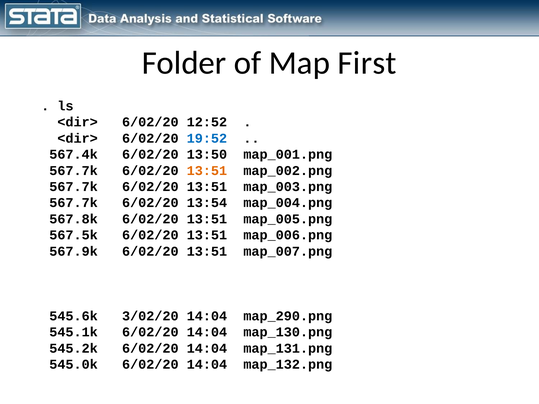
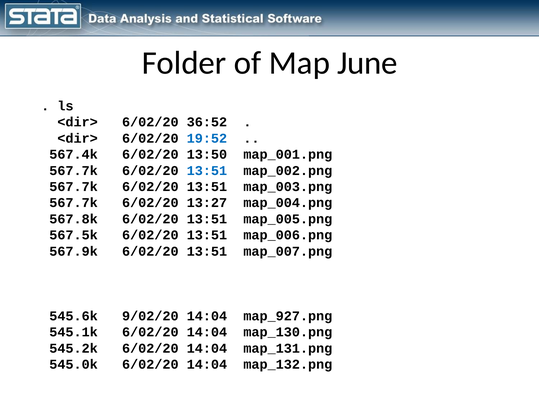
First: First -> June (367, 63)
12:52: 12:52 -> 36:52 (207, 122)
13:51 colour: orange -> blue (207, 171)
13:54: 13:54 -> 13:27 (207, 203)
3/02/20: 3/02/20 -> 9/02/20 (150, 316)
map_290.png: map_290.png -> map_927.png (288, 316)
